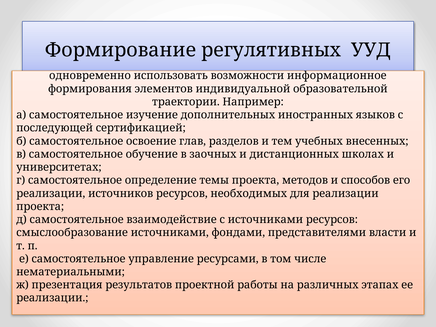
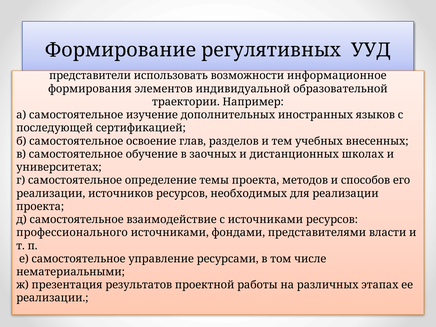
одновременно: одновременно -> представители (90, 76)
смыслообразование: смыслообразование -> профессионального (72, 233)
